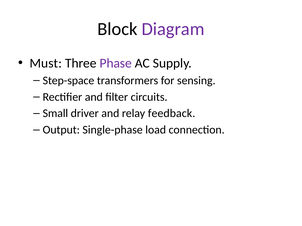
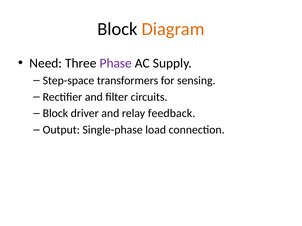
Diagram colour: purple -> orange (173, 29)
Must: Must -> Need (46, 63)
Small: Small -> Block (55, 114)
